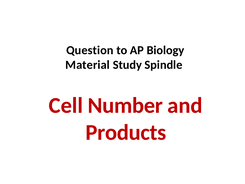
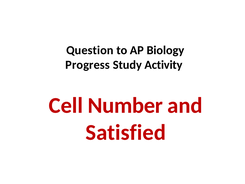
Material: Material -> Progress (88, 65)
Spindle: Spindle -> Activity (164, 65)
Products: Products -> Satisfied (126, 132)
